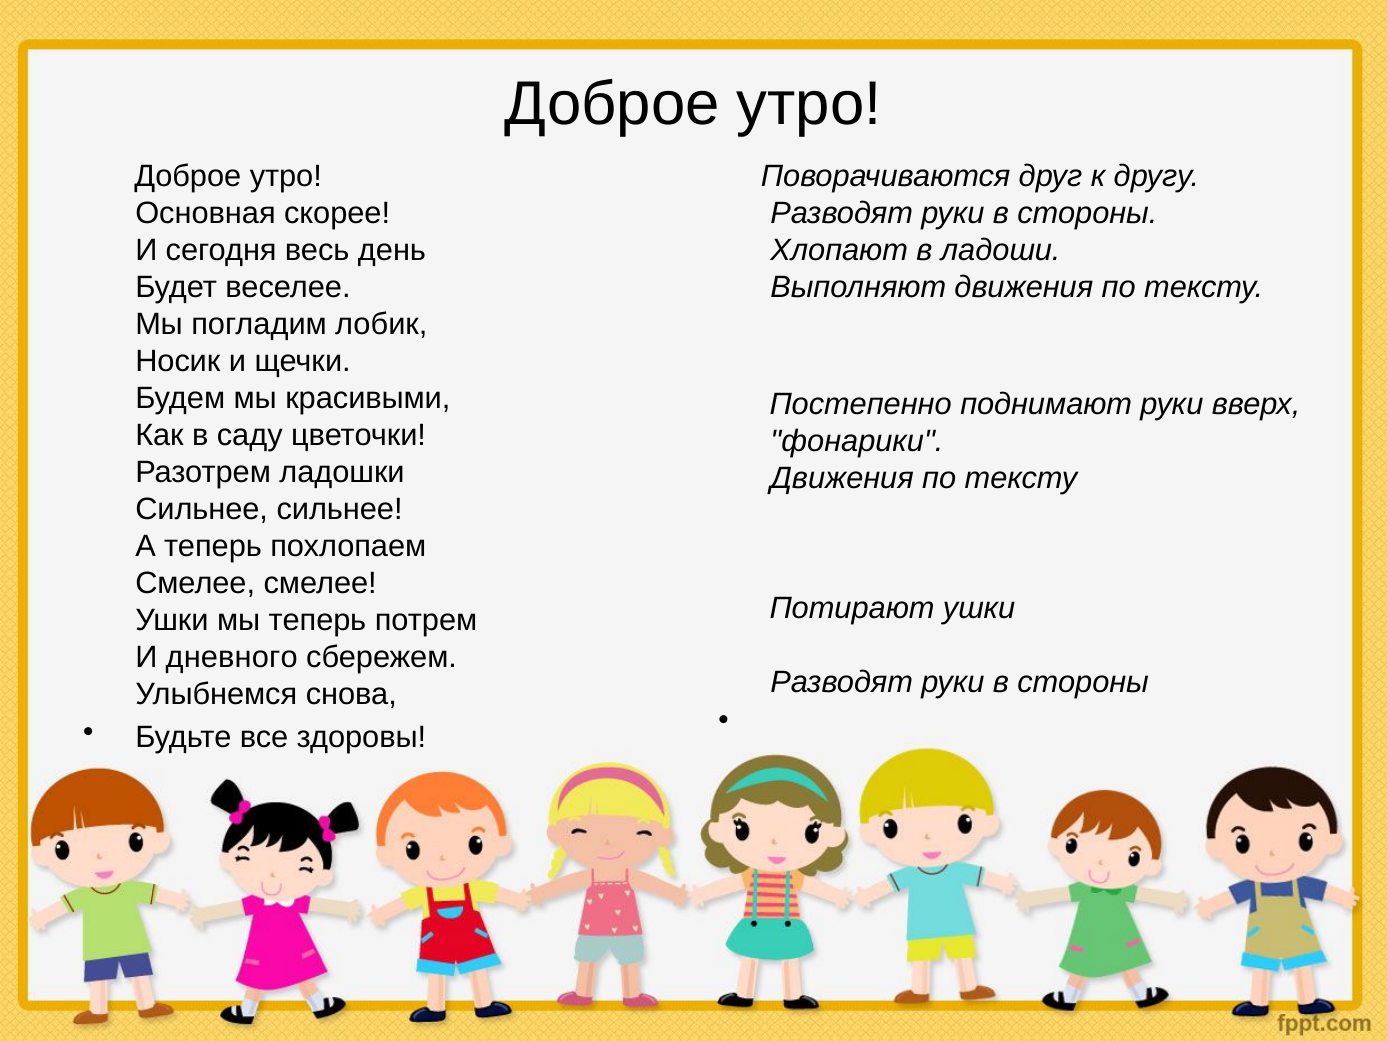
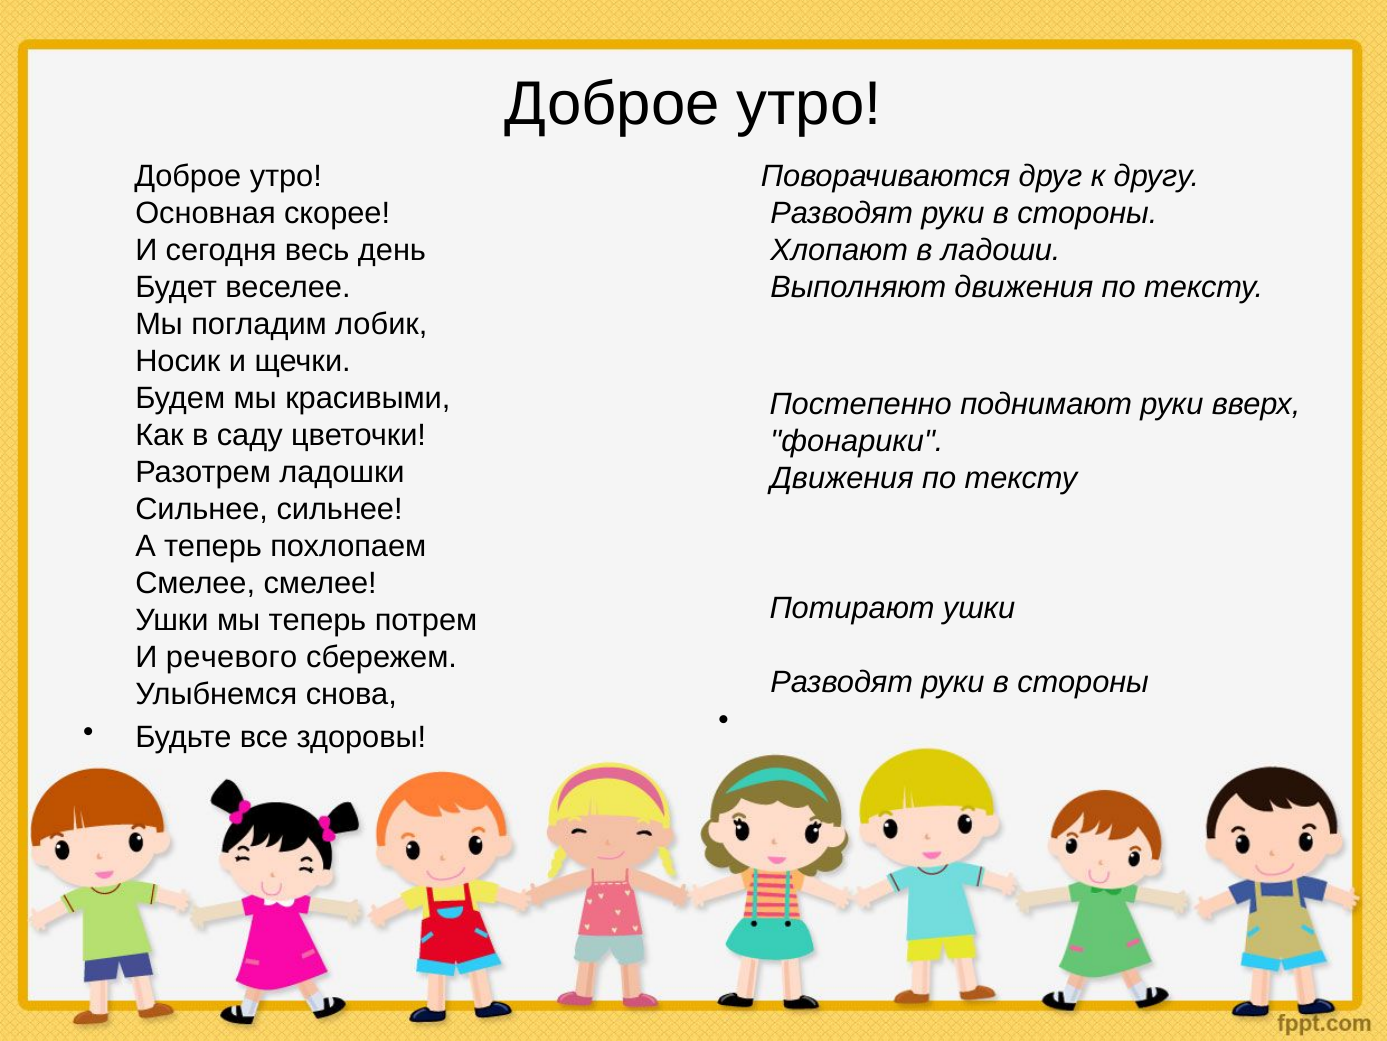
дневного: дневного -> речевого (232, 657)
